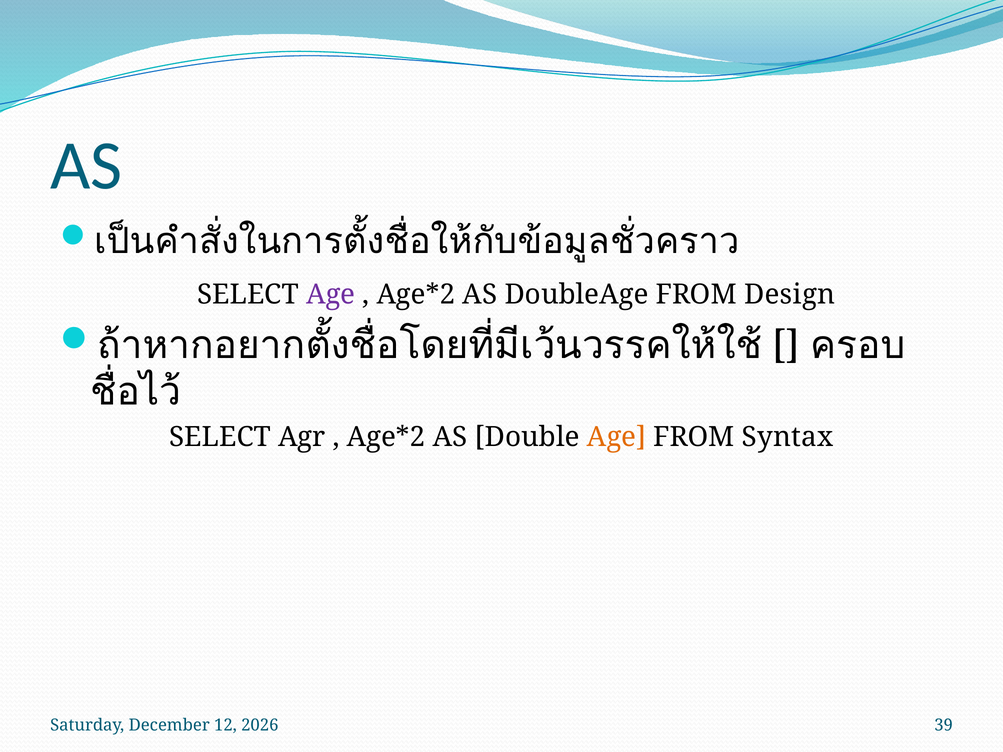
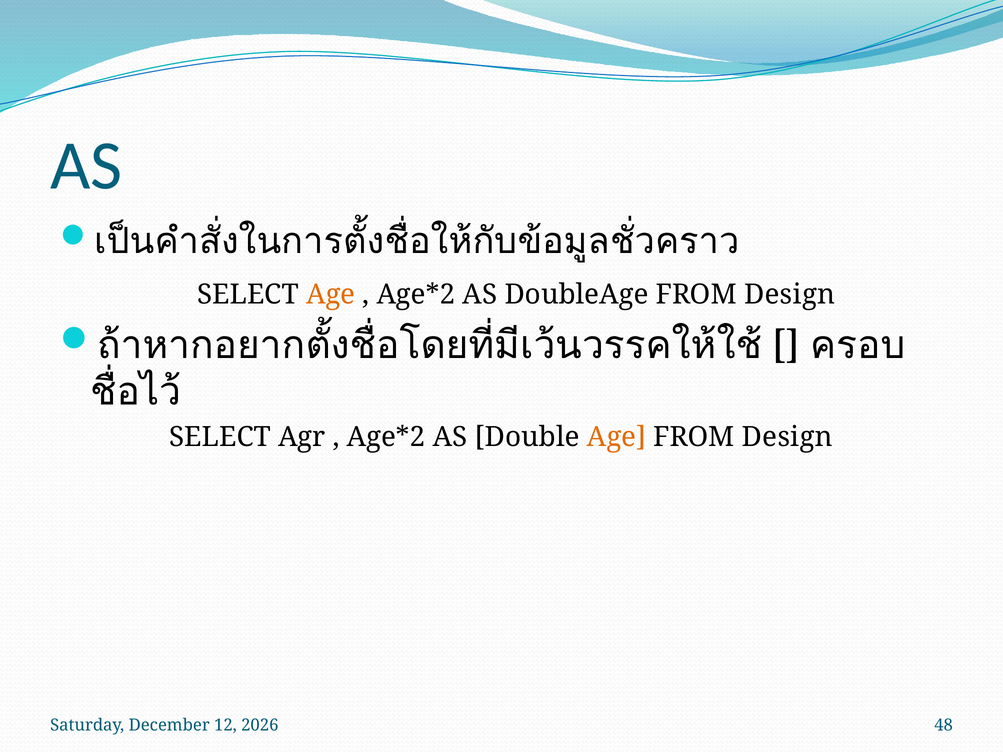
Age colour: purple -> orange (331, 295)
Syntax: Syntax -> Design (787, 437)
39: 39 -> 48 (944, 726)
